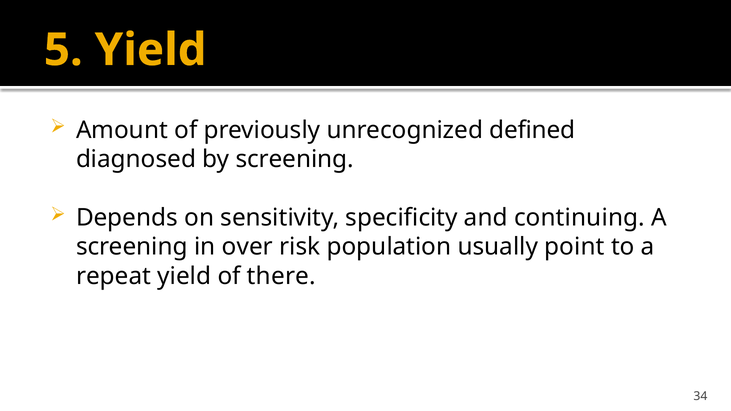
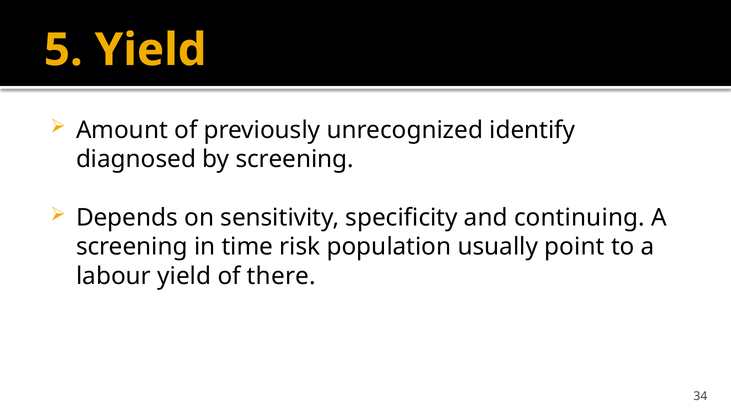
defined: defined -> identify (532, 130)
over: over -> time (247, 247)
repeat: repeat -> labour (114, 276)
